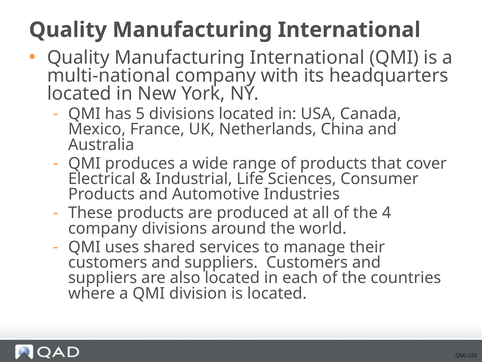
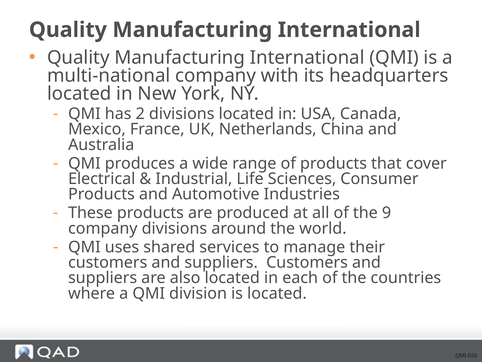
5: 5 -> 2 (140, 114)
4: 4 -> 9 (387, 213)
